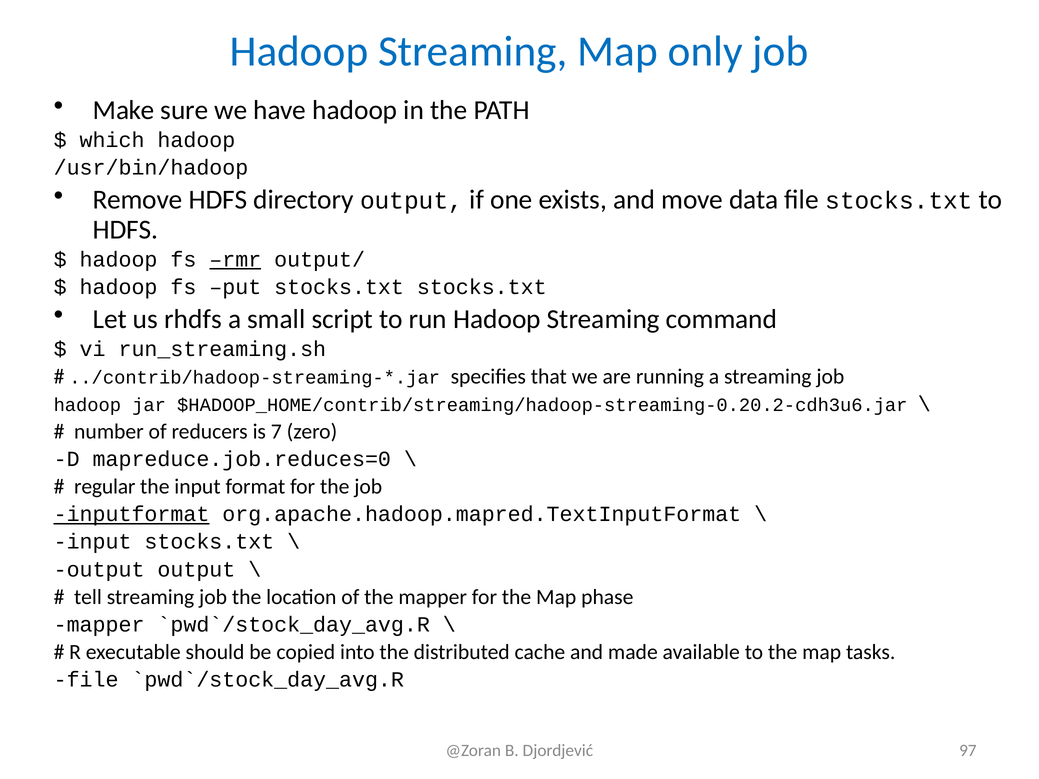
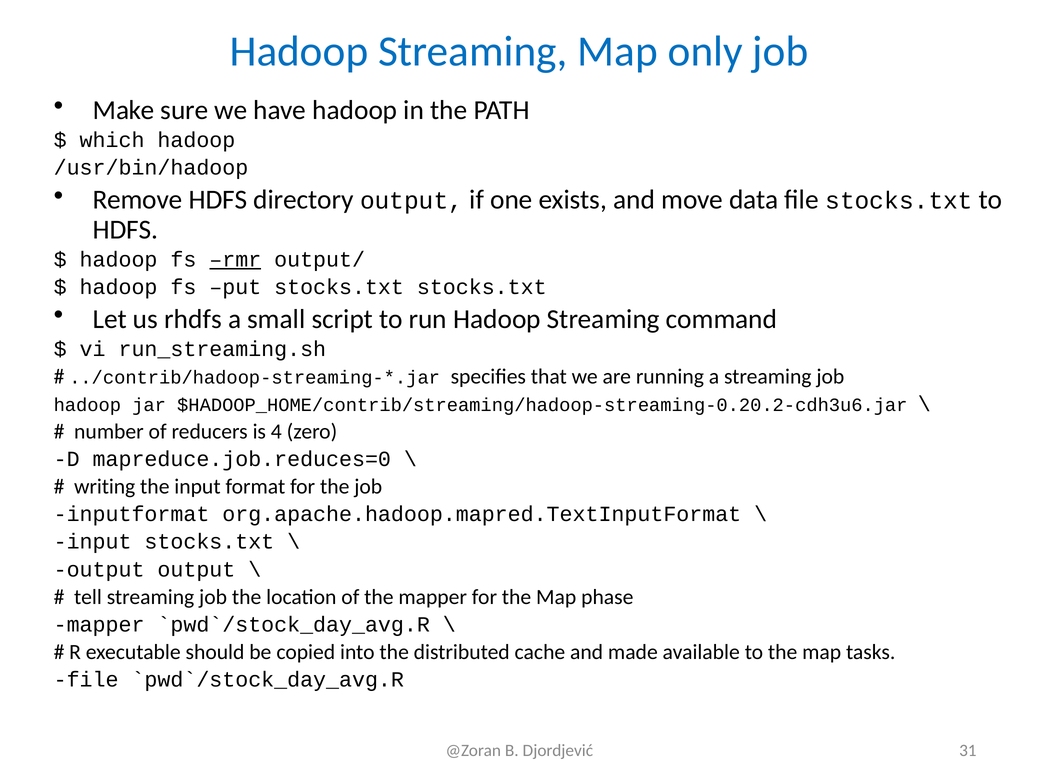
7: 7 -> 4 (276, 432)
regular: regular -> writing (105, 487)
inputformat underline: present -> none (132, 514)
97: 97 -> 31 (968, 751)
